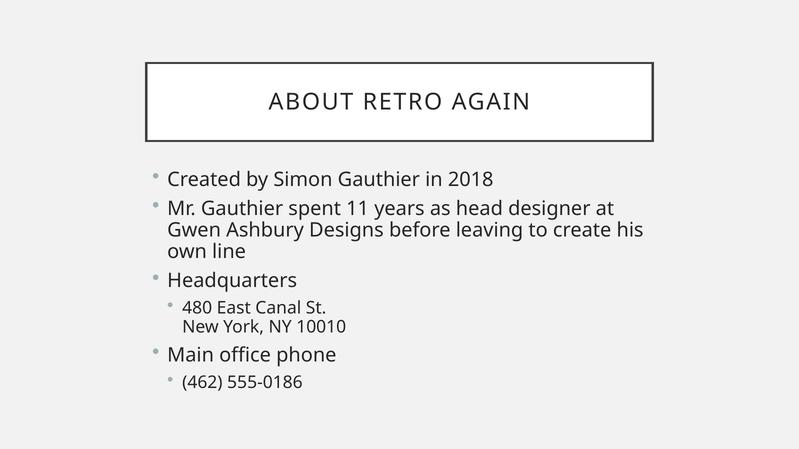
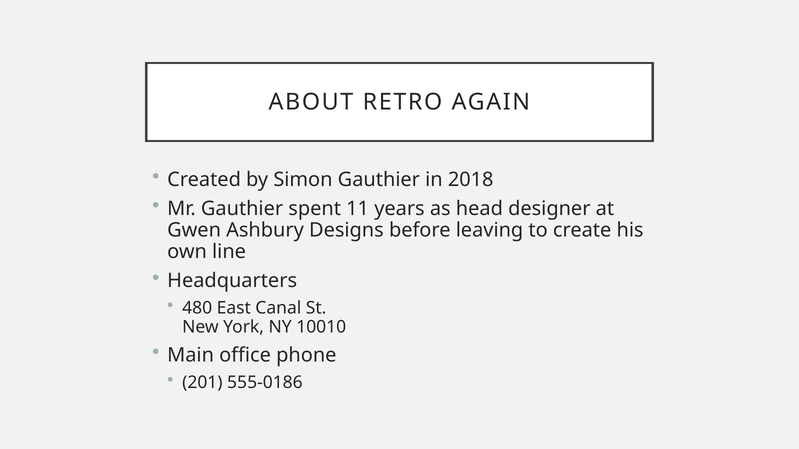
462: 462 -> 201 (202, 383)
